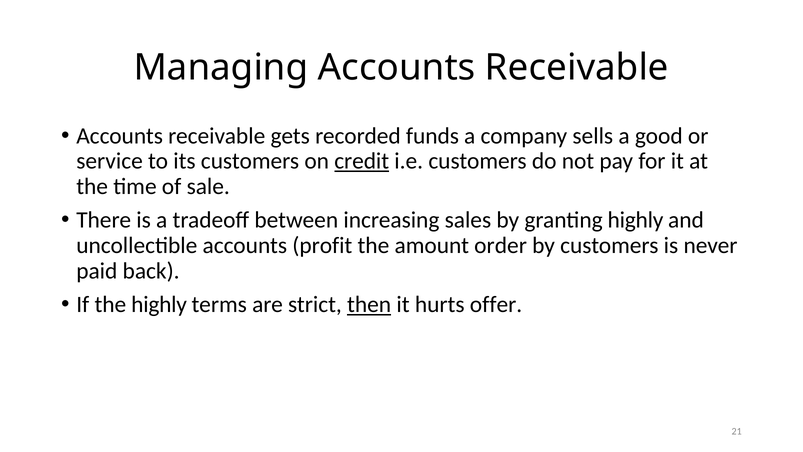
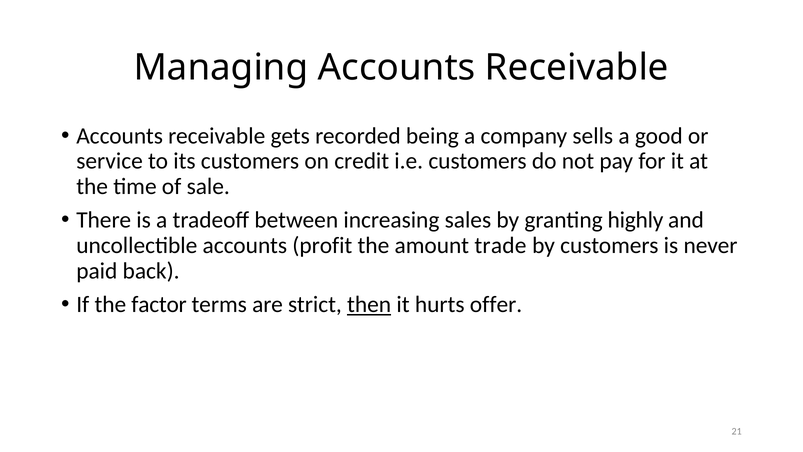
funds: funds -> being (432, 136)
credit underline: present -> none (362, 161)
order: order -> trade (500, 245)
the highly: highly -> factor (159, 304)
